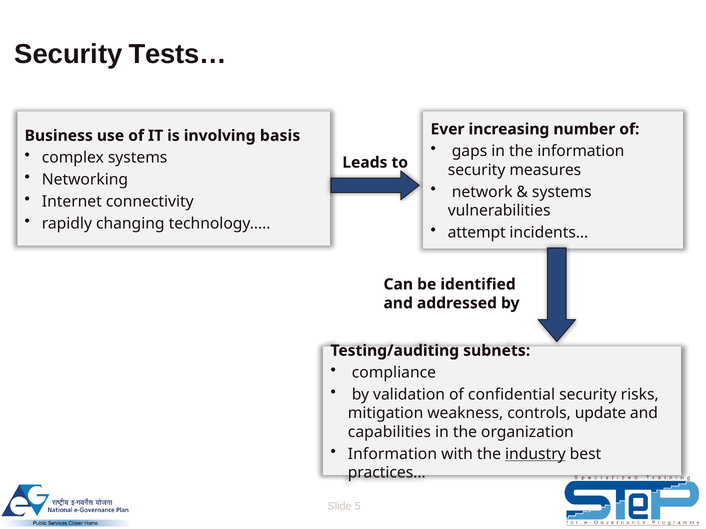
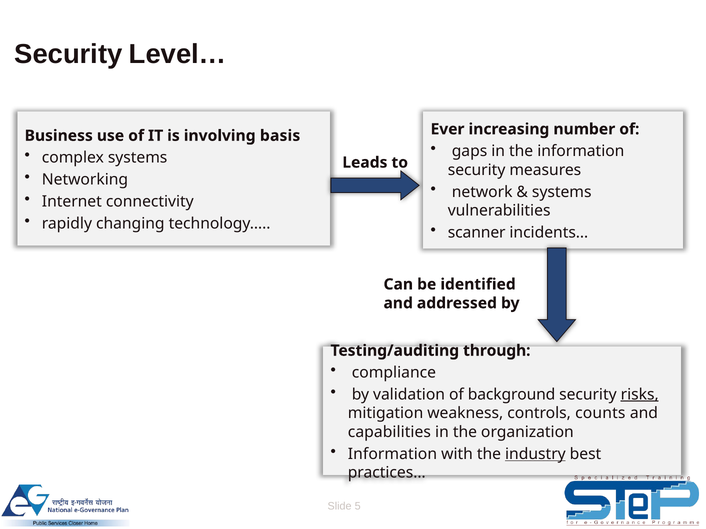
Tests…: Tests… -> Level… (178, 54)
attempt: attempt -> scanner (477, 233)
subnets: subnets -> through (497, 351)
confidential: confidential -> background (512, 395)
risks underline: none -> present (640, 395)
update: update -> counts (600, 414)
